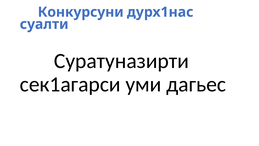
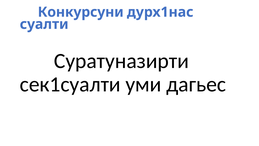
сек1агарси: сек1агарси -> сек1суалти (70, 84)
